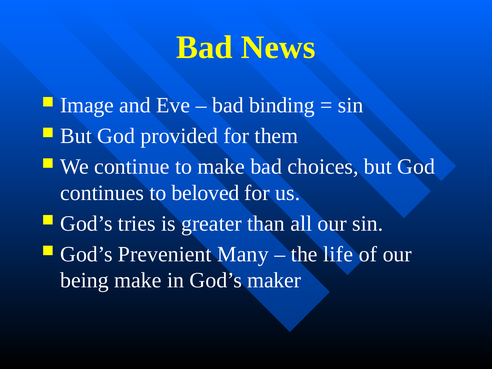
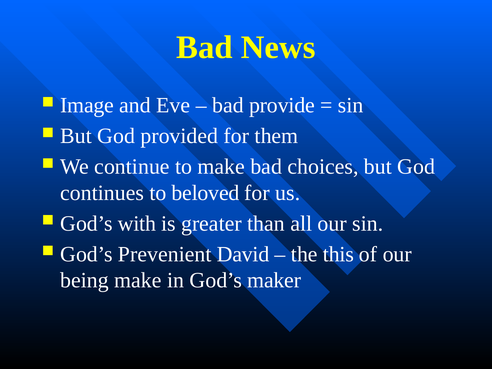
binding: binding -> provide (282, 105)
tries: tries -> with (137, 224)
Many: Many -> David (243, 254)
life: life -> this (338, 254)
